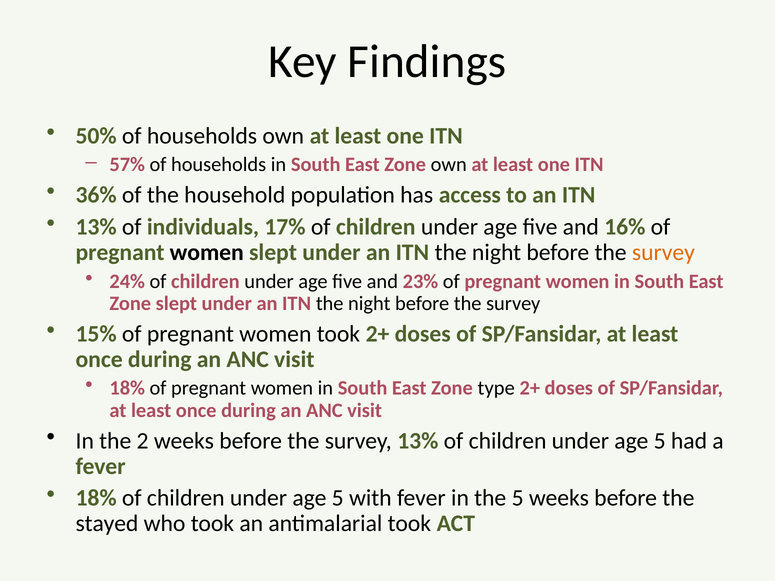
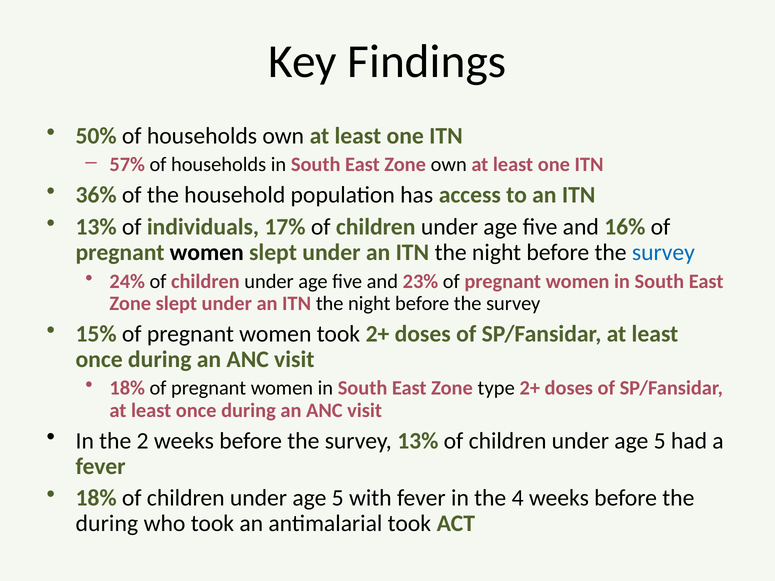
survey colour: orange -> blue (663, 253)
the 5: 5 -> 4 (518, 498)
stayed: stayed -> during (107, 524)
